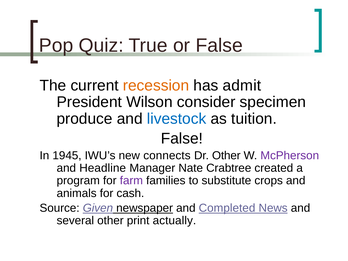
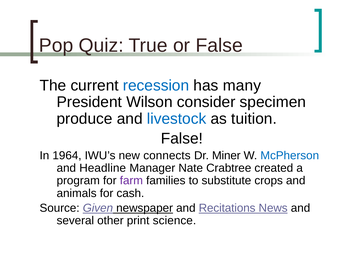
recession colour: orange -> blue (156, 85)
admit: admit -> many (242, 85)
1945: 1945 -> 1964 (67, 156)
Dr Other: Other -> Miner (226, 156)
McPherson colour: purple -> blue (290, 156)
Completed: Completed -> Recitations (227, 208)
actually: actually -> science (174, 221)
